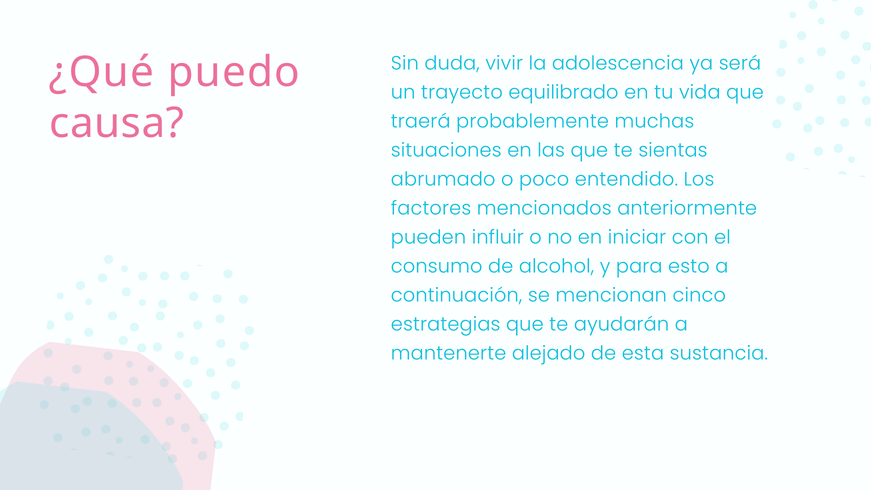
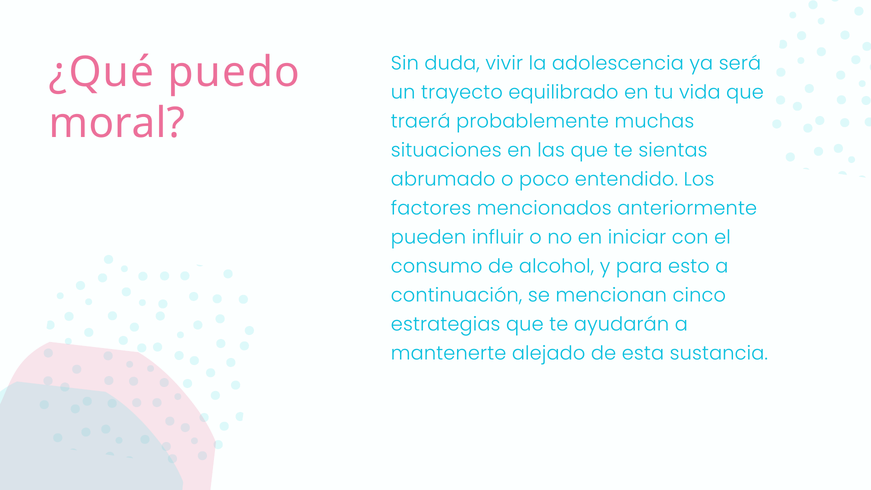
causa: causa -> moral (117, 123)
